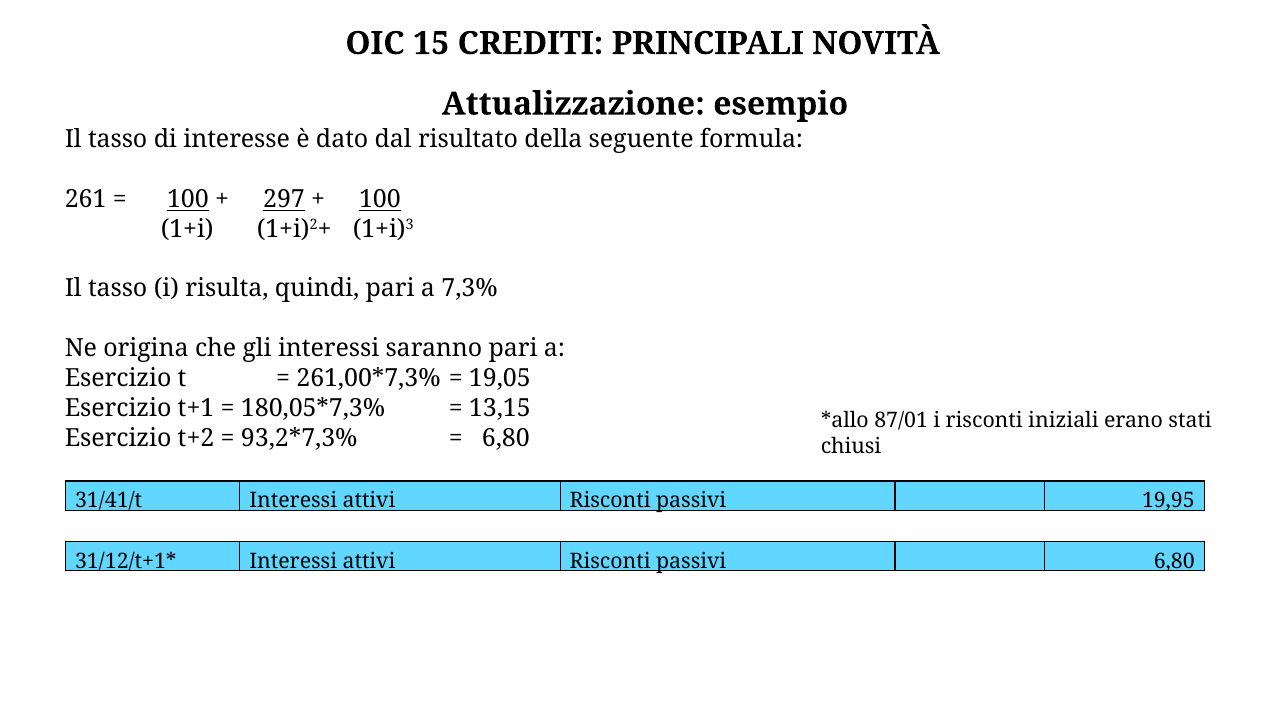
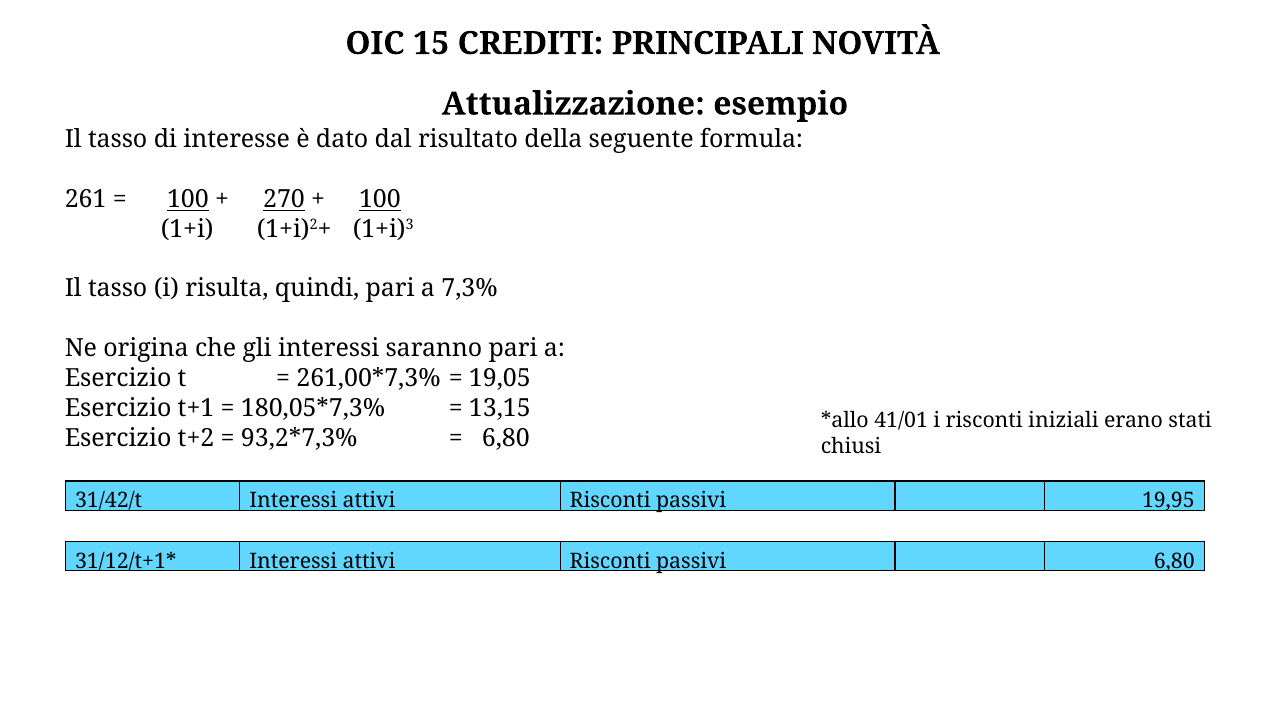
297: 297 -> 270 (284, 199)
87/01: 87/01 -> 41/01 (901, 421)
31/41/t: 31/41/t -> 31/42/t (109, 501)
